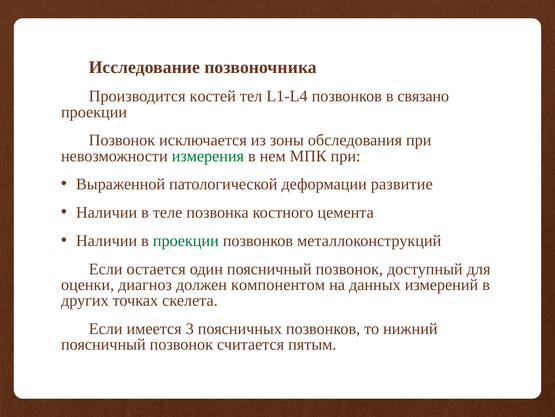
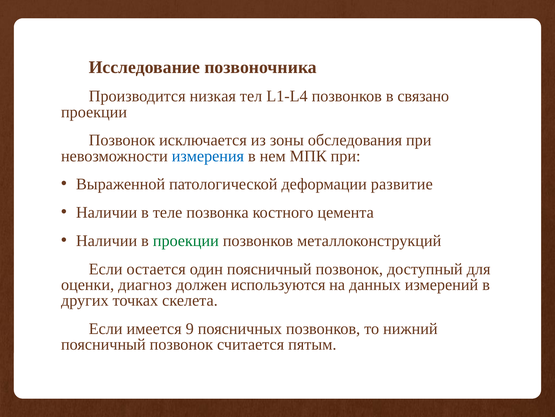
костей: костей -> низкая (213, 96)
измерения colour: green -> blue (208, 156)
компонентом: компонентом -> используются (278, 284)
3: 3 -> 9 (190, 328)
